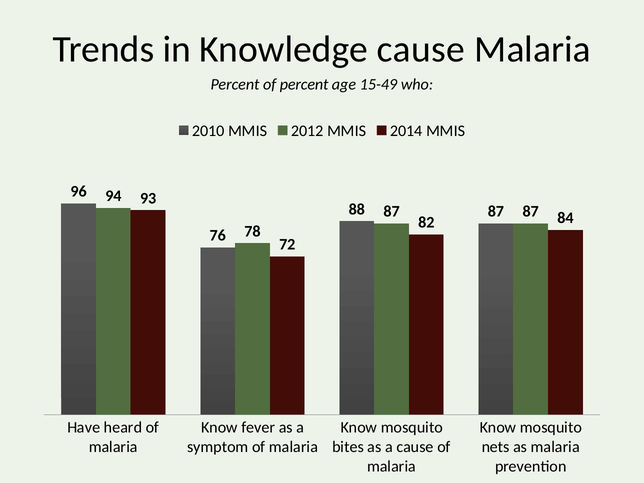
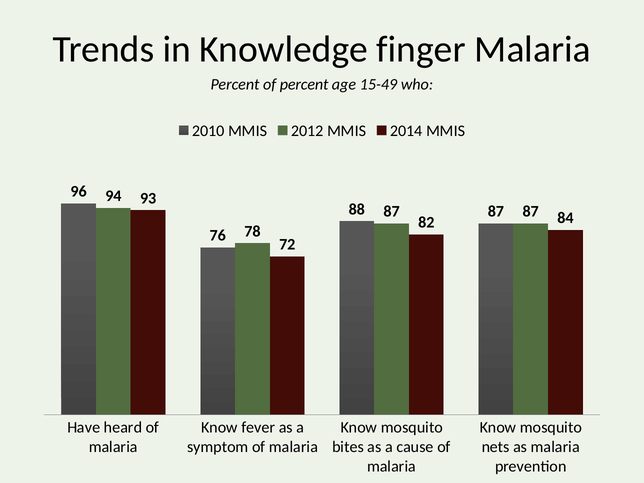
Knowledge cause: cause -> finger (421, 49)
